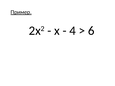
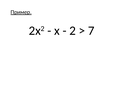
4: 4 -> 2 (73, 31)
6: 6 -> 7 (91, 31)
